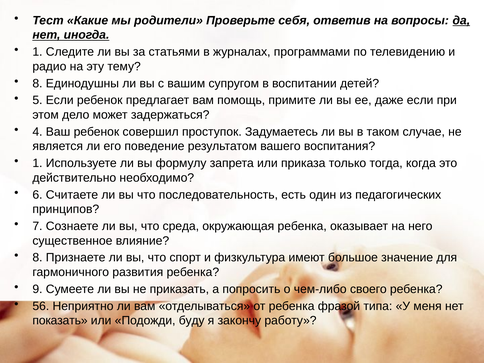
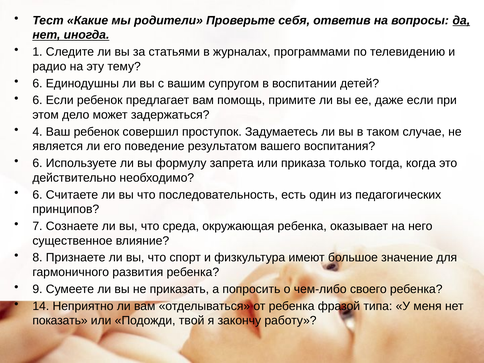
8: 8 -> 6 (37, 83)
5: 5 -> 6 (37, 100)
1: 1 -> 6 (37, 163)
56: 56 -> 14 (41, 306)
буду: буду -> твой (192, 321)
